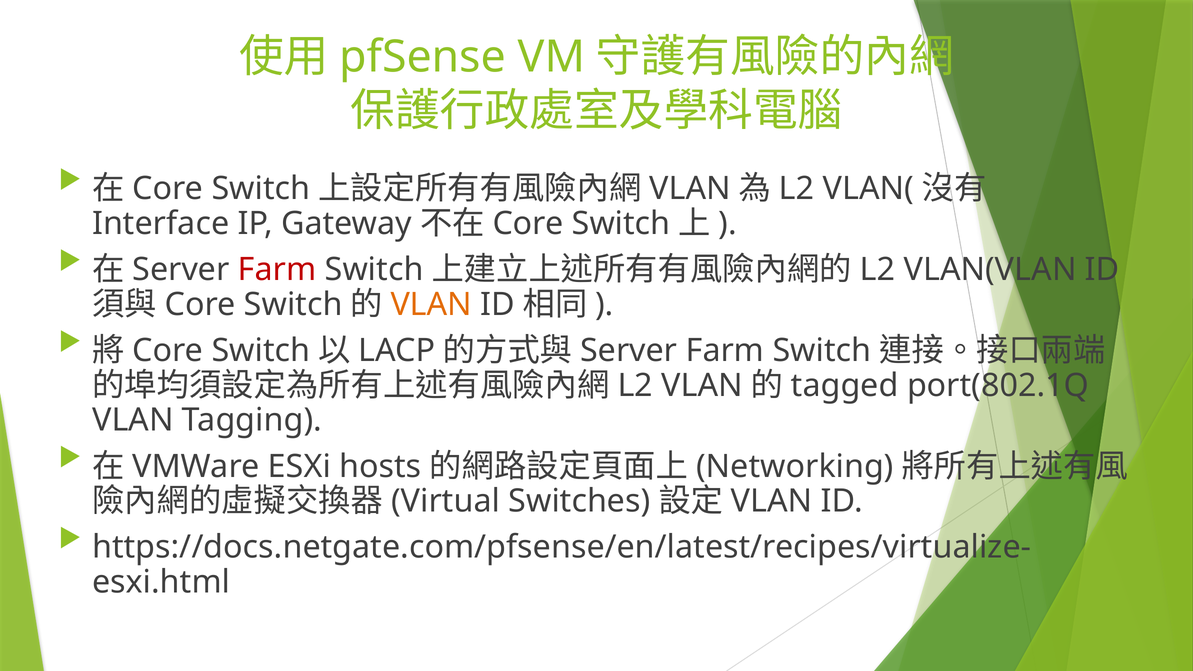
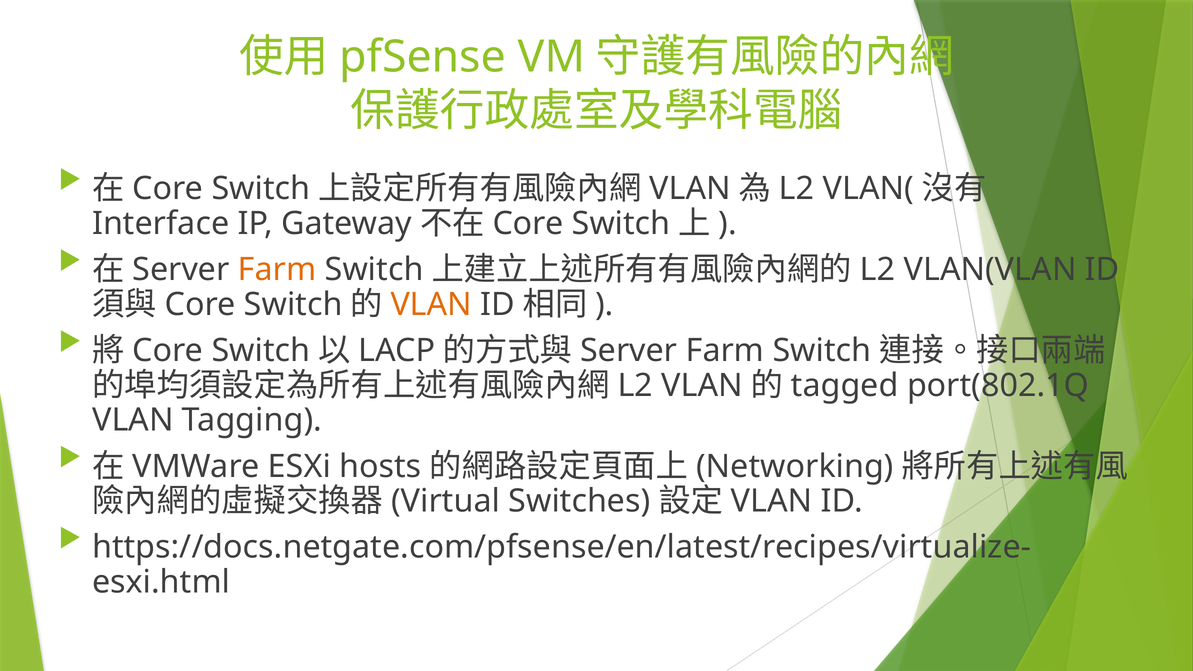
Farm colour: red -> orange (277, 270)
